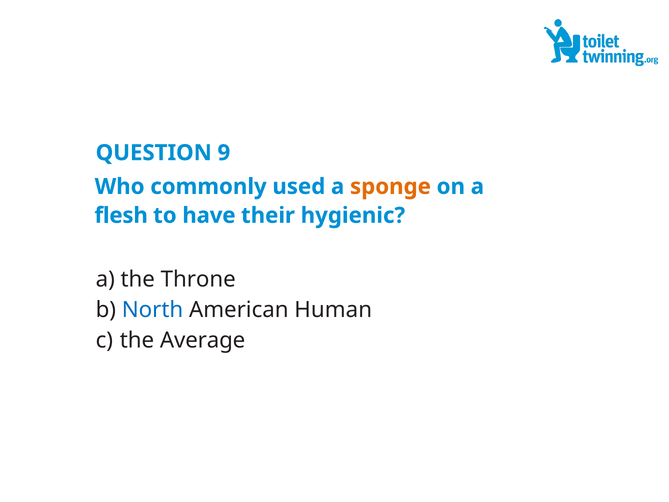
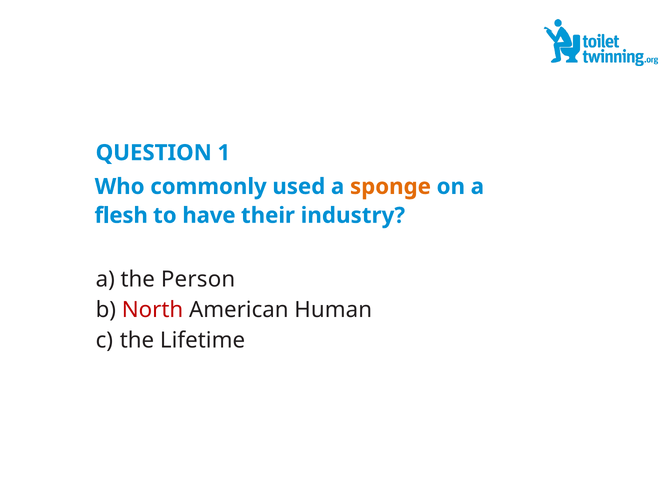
9: 9 -> 1 (224, 153)
hygienic: hygienic -> industry (353, 215)
Throne: Throne -> Person (198, 279)
North colour: blue -> red (153, 310)
Average: Average -> Lifetime (203, 340)
